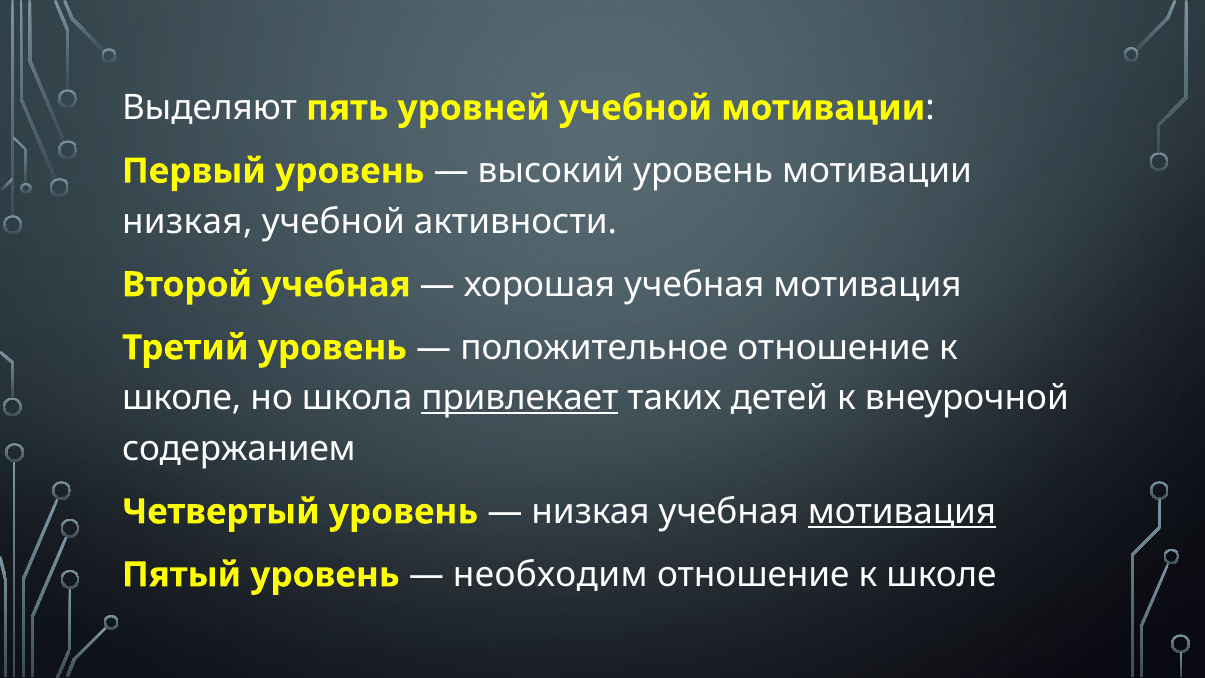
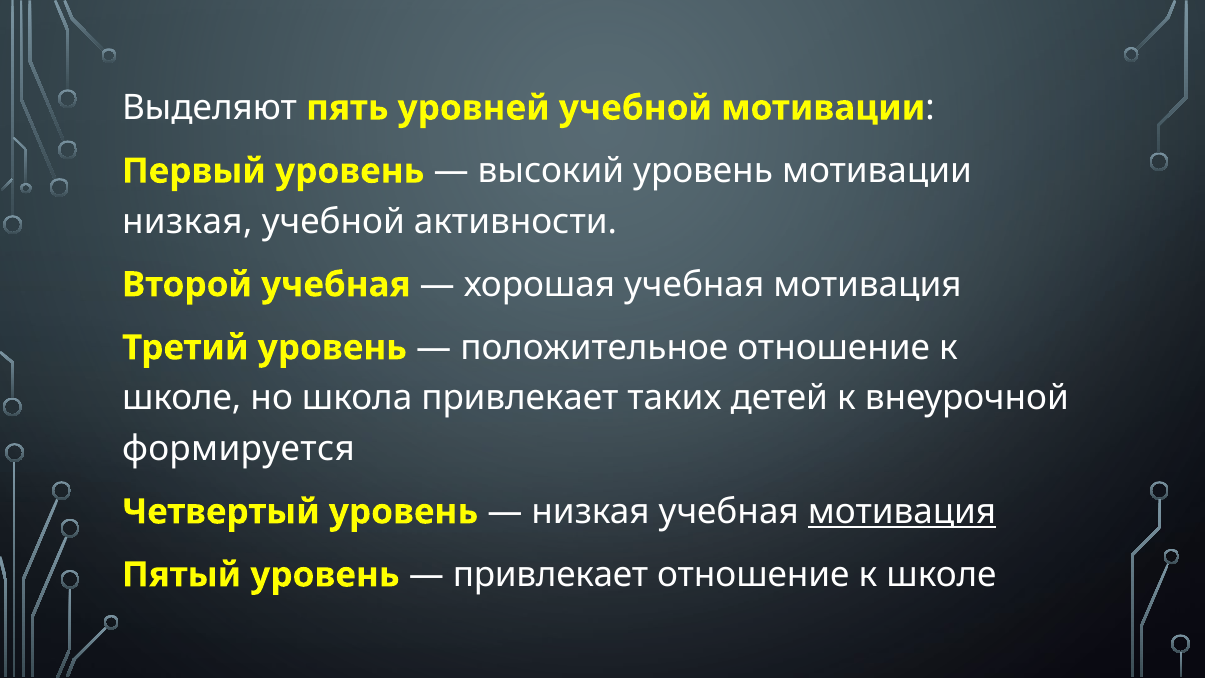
привлекает underline: present -> none (520, 398)
содержанием: содержанием -> формируется (239, 449)
необходим: необходим -> привлекает (551, 575)
